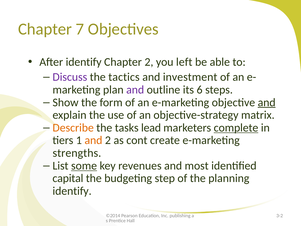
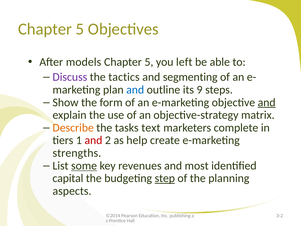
7: 7 -> 5 (80, 29)
After identify: identify -> models (84, 62)
2: 2 -> 5 (149, 62)
investment: investment -> segmenting (190, 77)
and colour: purple -> blue (135, 90)
6: 6 -> 9 (200, 90)
lead: lead -> text (151, 128)
complete underline: present -> none (236, 128)
and colour: orange -> red (93, 140)
cont: cont -> help (137, 140)
step underline: none -> present (165, 178)
identify: identify -> aspects (72, 191)
